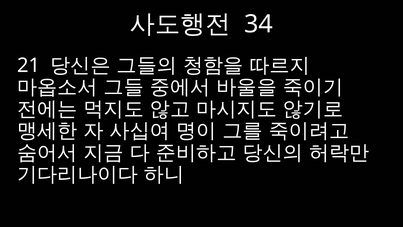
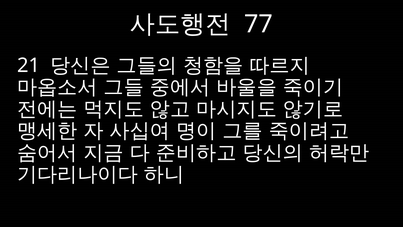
34: 34 -> 77 (259, 24)
